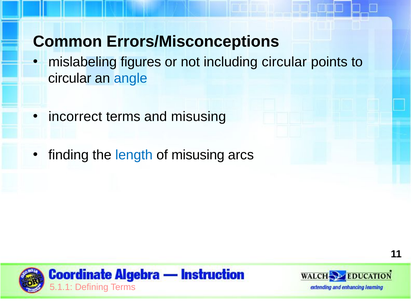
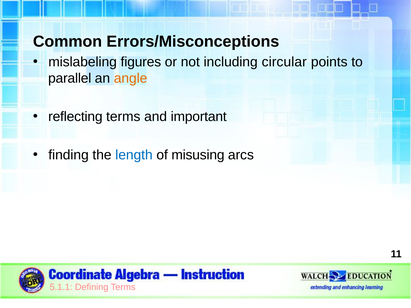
circular: circular -> parallel (70, 78)
angle colour: blue -> orange (131, 78)
incorrect: incorrect -> reflecting (75, 117)
and misusing: misusing -> important (199, 117)
